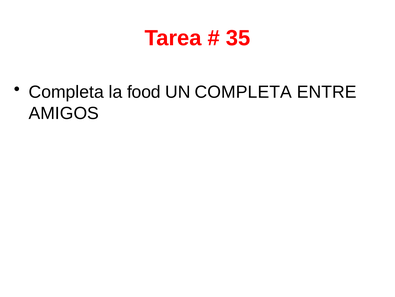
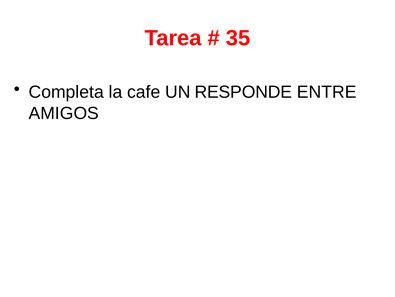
food: food -> cafe (144, 92)
UN COMPLETA: COMPLETA -> RESPONDE (243, 92)
